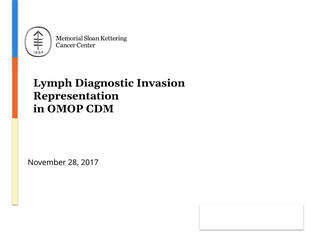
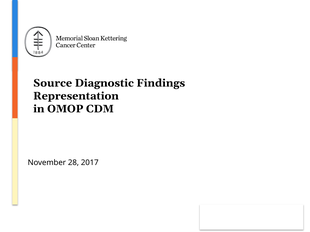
Lymph: Lymph -> Source (53, 83)
Invasion: Invasion -> Findings (161, 83)
